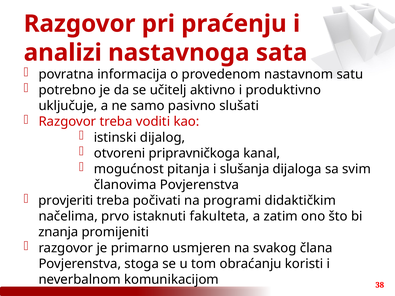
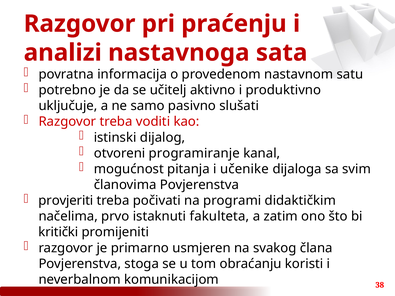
pripravničkoga: pripravničkoga -> programiranje (194, 153)
slušanja: slušanja -> učenike (244, 169)
znanja: znanja -> kritički (58, 232)
